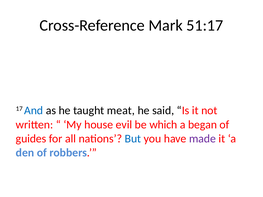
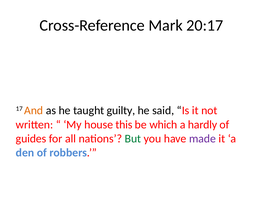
51:17: 51:17 -> 20:17 (205, 25)
And colour: blue -> orange (34, 111)
meat: meat -> guilty (121, 111)
evil: evil -> this (124, 125)
began: began -> hardly (203, 125)
But colour: blue -> green (133, 139)
